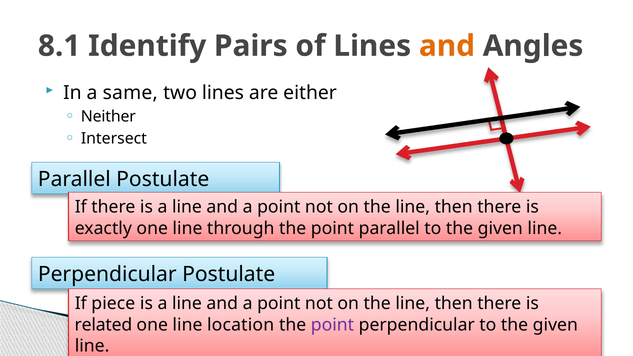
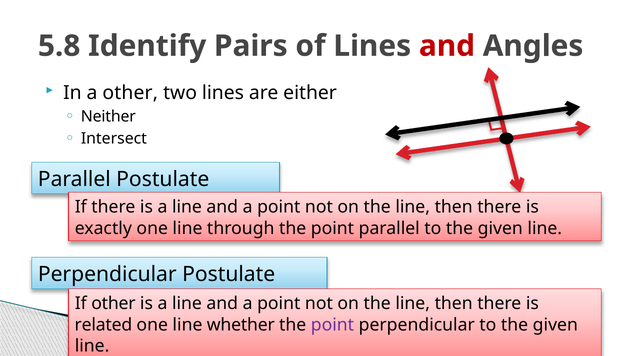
8.1: 8.1 -> 5.8 (59, 46)
and colour: orange -> red (447, 46)
a same: same -> other (130, 93)
If piece: piece -> other (113, 304)
location: location -> whether (241, 325)
